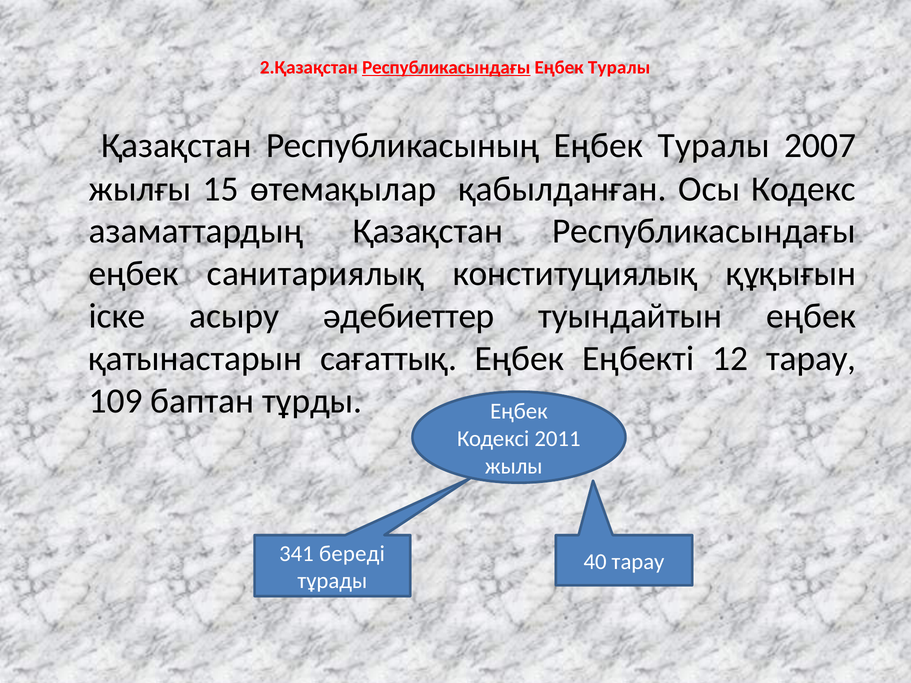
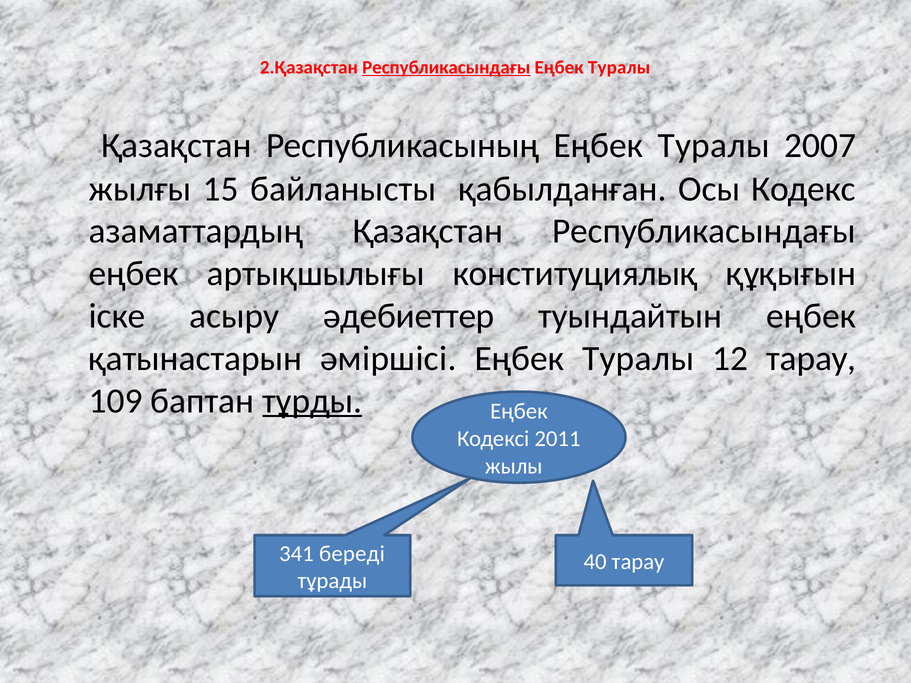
өтемақылар: өтемақылар -> байланысты (343, 189)
санитариялық: санитариялық -> артықшылығы (316, 274)
сағаттық: сағаттық -> әміршісі (388, 359)
Еңбектi: Еңбектi -> Туралы (638, 359)
тұрды underline: none -> present (312, 401)
